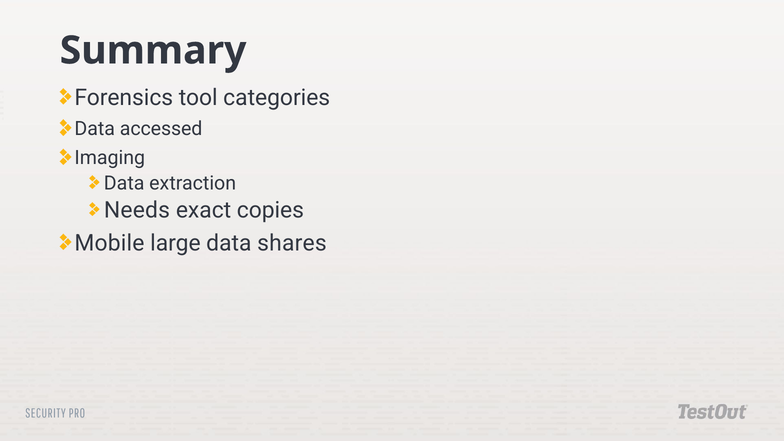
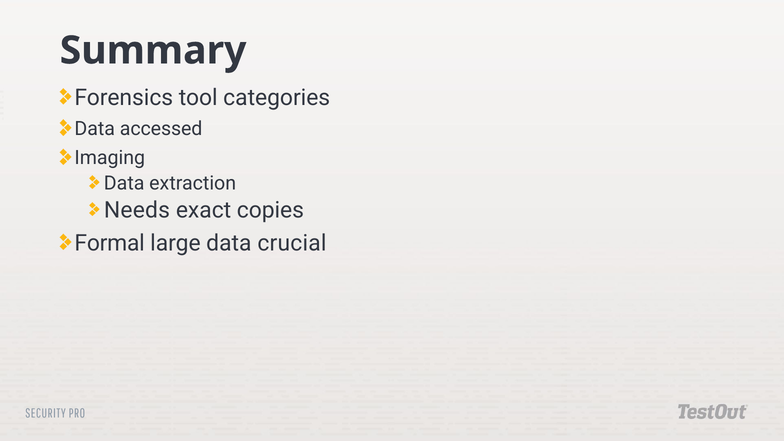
Mobile: Mobile -> Formal (110, 243)
shares: shares -> crucial (292, 243)
